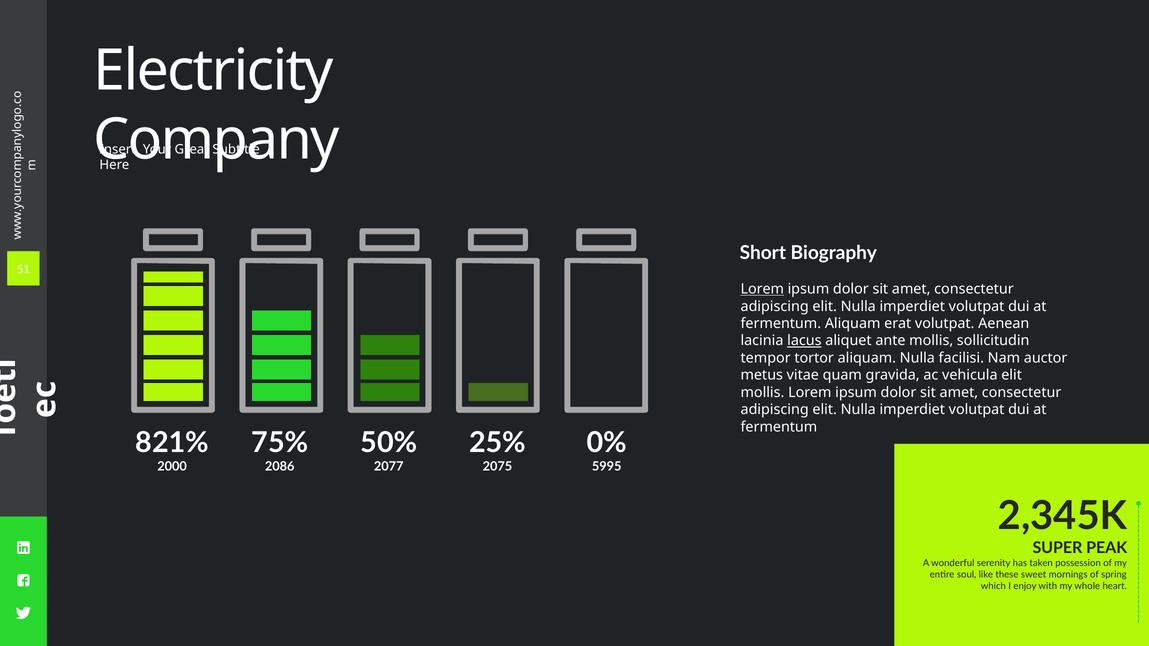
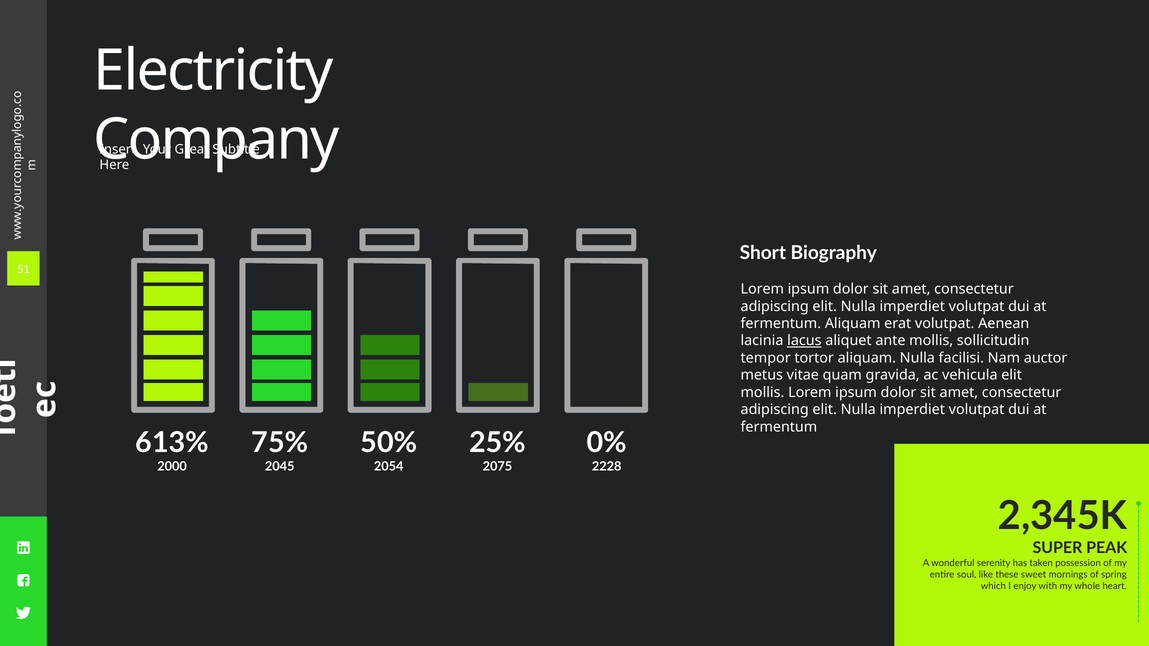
Lorem underline: present -> none (762, 289)
821%: 821% -> 613% (172, 443)
2086: 2086 -> 2045 (280, 467)
2077: 2077 -> 2054 (389, 467)
5995: 5995 -> 2228 (607, 467)
